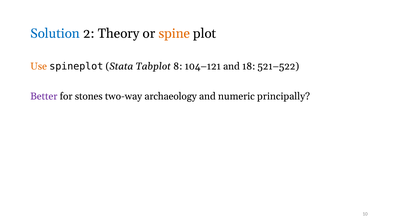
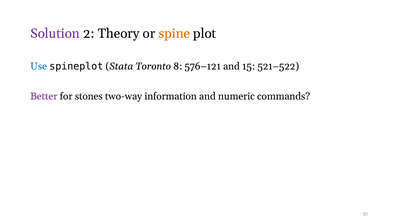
Solution colour: blue -> purple (55, 33)
Use colour: orange -> blue (39, 66)
Tabplot: Tabplot -> Toronto (153, 66)
104–121: 104–121 -> 576–121 (203, 66)
18: 18 -> 15 (249, 66)
archaeology: archaeology -> information (171, 96)
principally: principally -> commands (284, 96)
